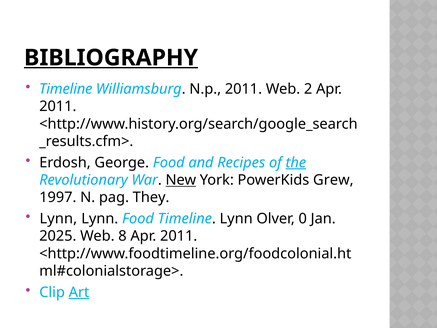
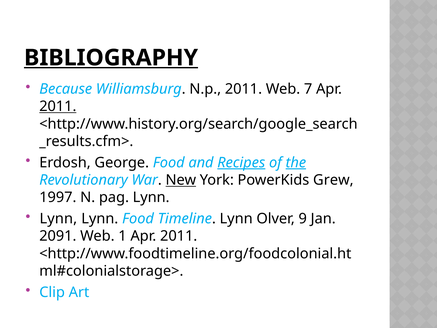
Timeline: Timeline -> Because (66, 89)
2: 2 -> 7 (308, 89)
2011 underline: none -> present (58, 106)
Recipes underline: none -> present (241, 162)
pag They: They -> Lynn (151, 197)
0: 0 -> 9 (303, 218)
2025: 2025 -> 2091 (58, 236)
8: 8 -> 1 (122, 236)
Art underline: present -> none (79, 292)
